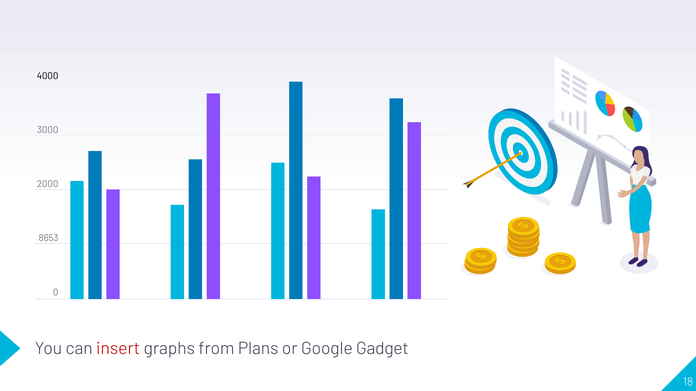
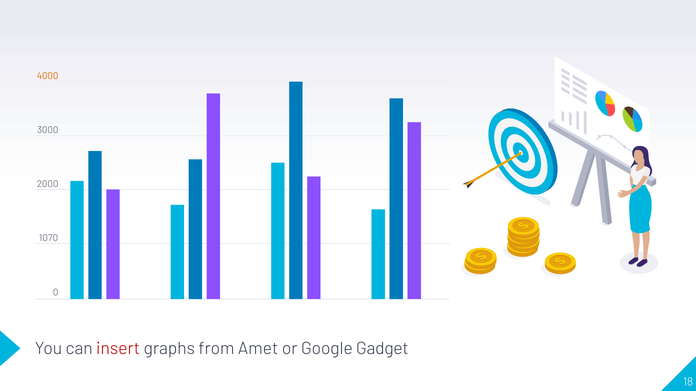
4000 colour: black -> orange (48, 76)
8653: 8653 -> 1070 (49, 239)
Plans: Plans -> Amet (258, 349)
